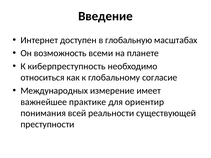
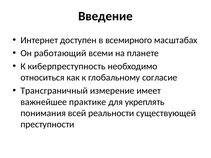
глобальную: глобальную -> всемирного (129, 40)
возможность: возможность -> работающий (60, 53)
Международных: Международных -> Трансграничный (54, 91)
ориентир: ориентир -> укреплять (145, 102)
